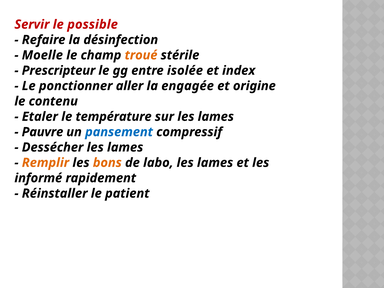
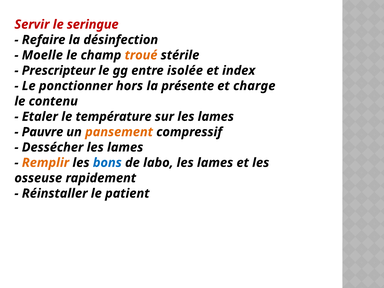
possible: possible -> seringue (93, 24)
aller: aller -> hors (129, 86)
engagée: engagée -> présente (188, 86)
origine: origine -> charge (254, 86)
pansement colour: blue -> orange (119, 132)
bons colour: orange -> blue (107, 163)
informé: informé -> osseuse (38, 178)
